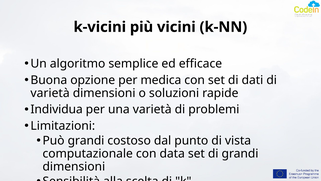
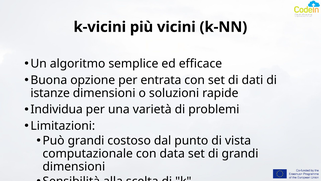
medica: medica -> entrata (161, 80)
varietà: varietà -> istanze (50, 93)
